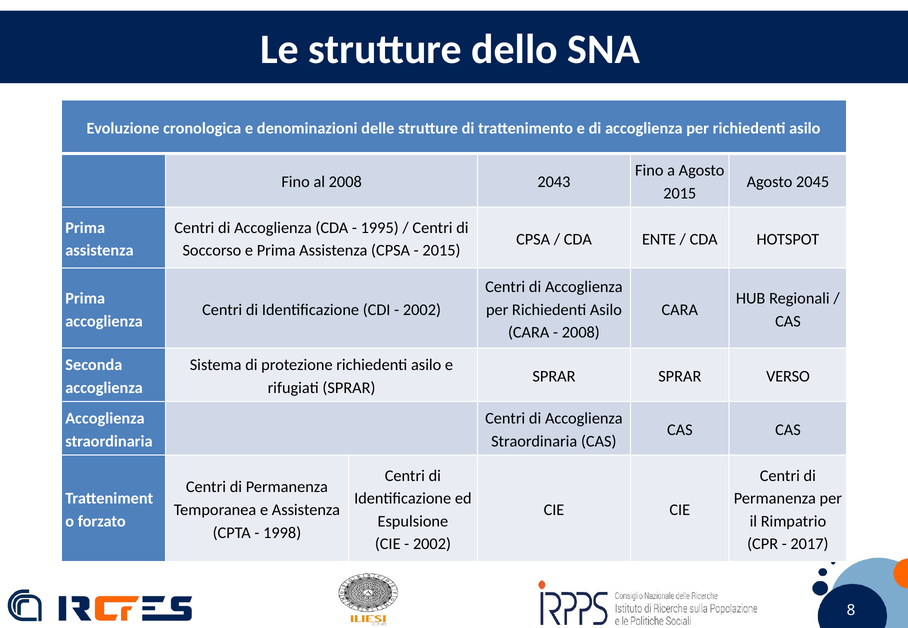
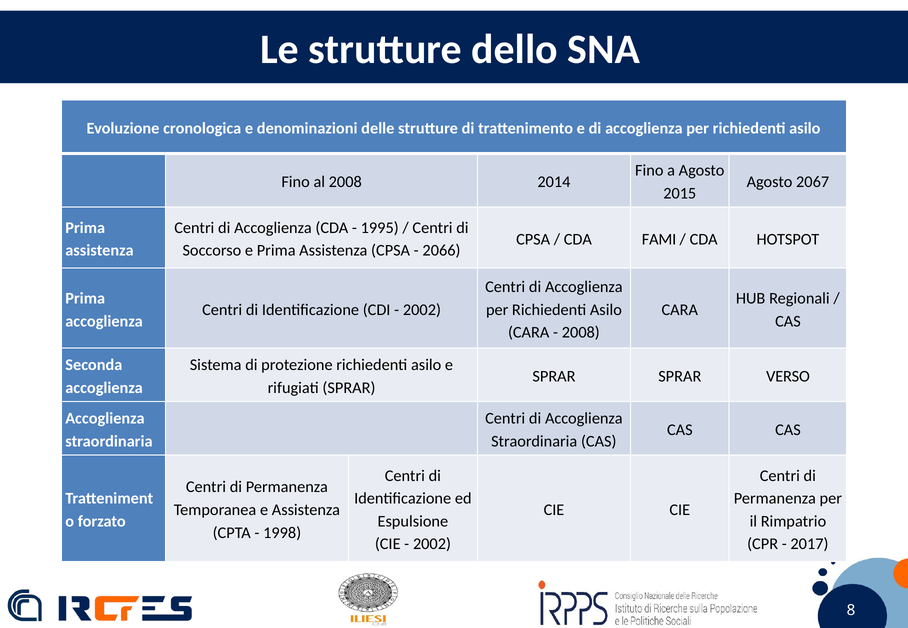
2043: 2043 -> 2014 (554, 182)
2045: 2045 -> 2067 (813, 182)
ENTE: ENTE -> FAMI (659, 239)
2015: 2015 -> 2066 (441, 251)
